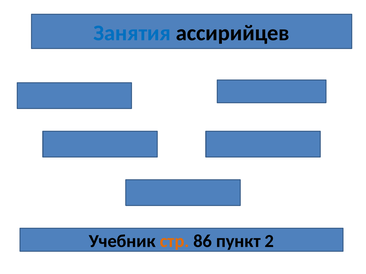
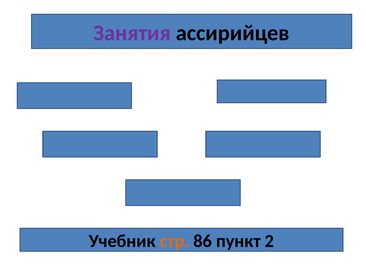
Занятия colour: blue -> purple (132, 33)
